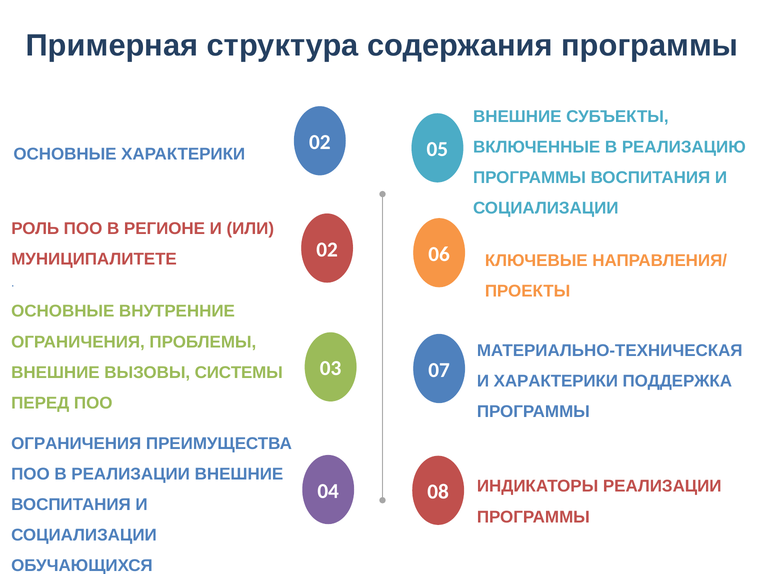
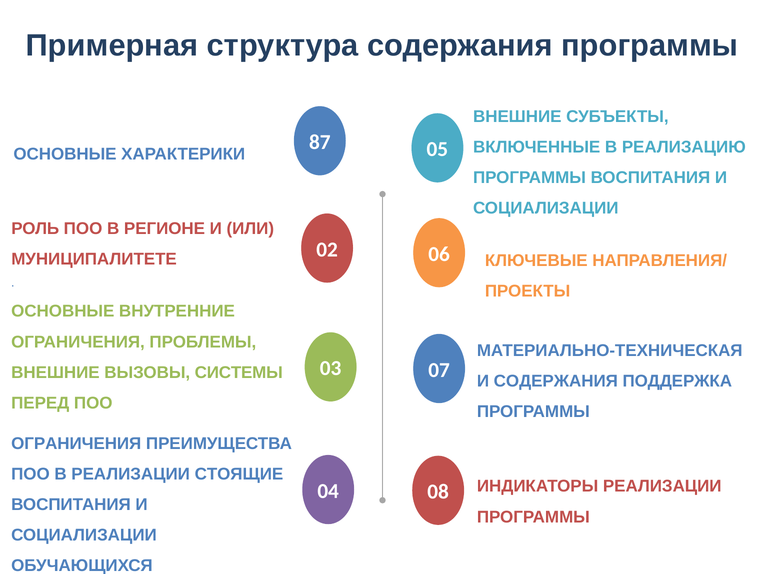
ХАРАКТЕРИКИ 02: 02 -> 87 (320, 142)
И ХАРАКТЕРИКИ: ХАРАКТЕРИКИ -> СОДЕРЖАНИЯ (556, 381)
РЕАЛИЗАЦИИ ВНЕШНИЕ: ВНЕШНИЕ -> СТОЯЩИЕ (239, 474)
